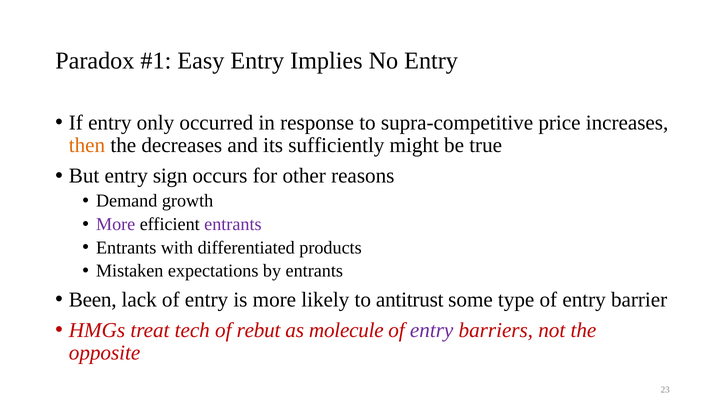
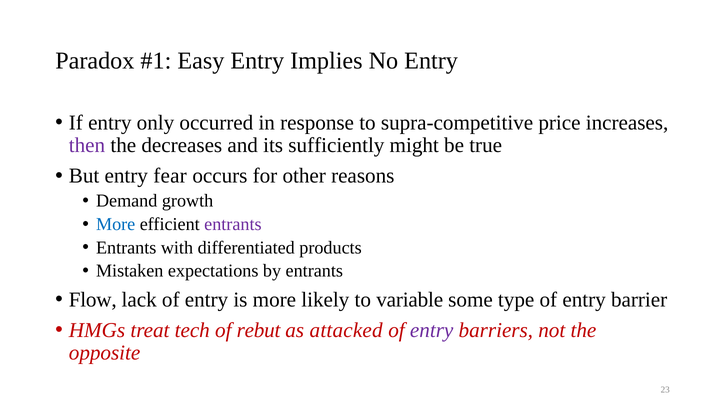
then colour: orange -> purple (87, 145)
sign: sign -> fear (170, 176)
More colour: purple -> blue (116, 224)
Been: Been -> Flow (93, 300)
antitrust: antitrust -> variable (410, 300)
molecule: molecule -> attacked (346, 330)
